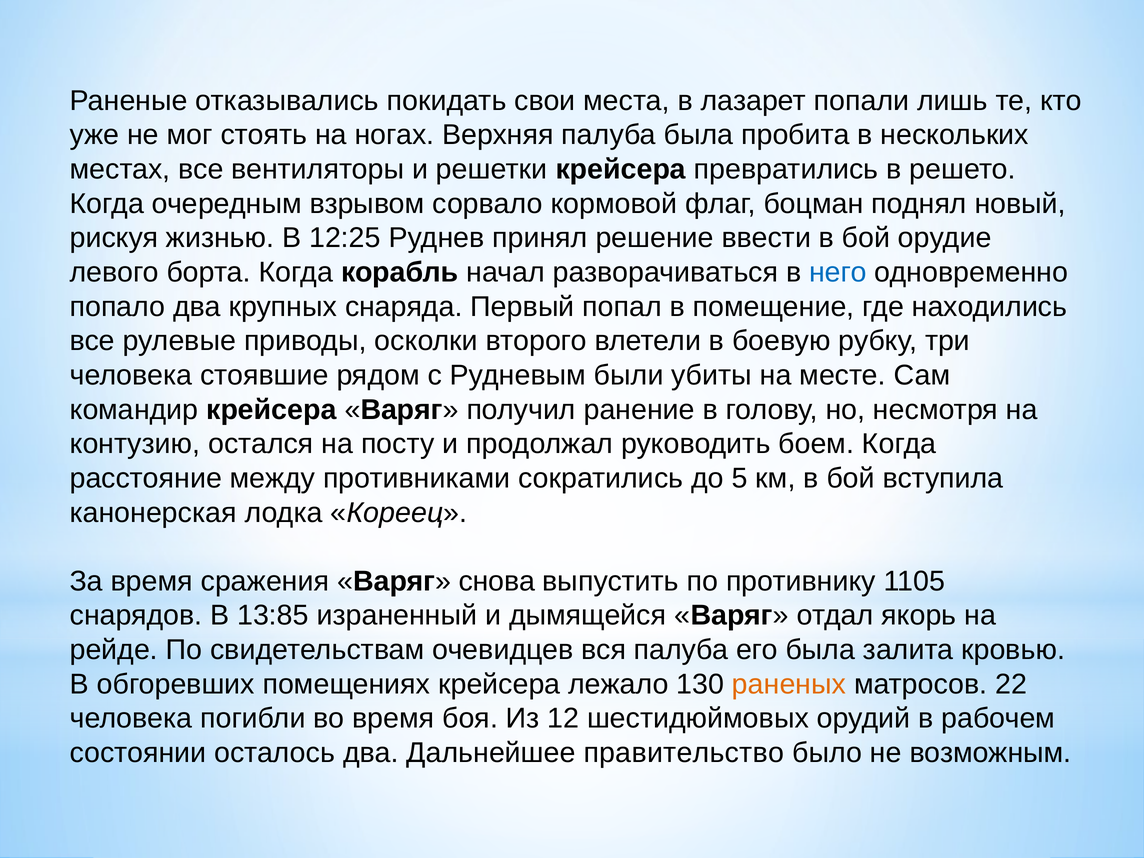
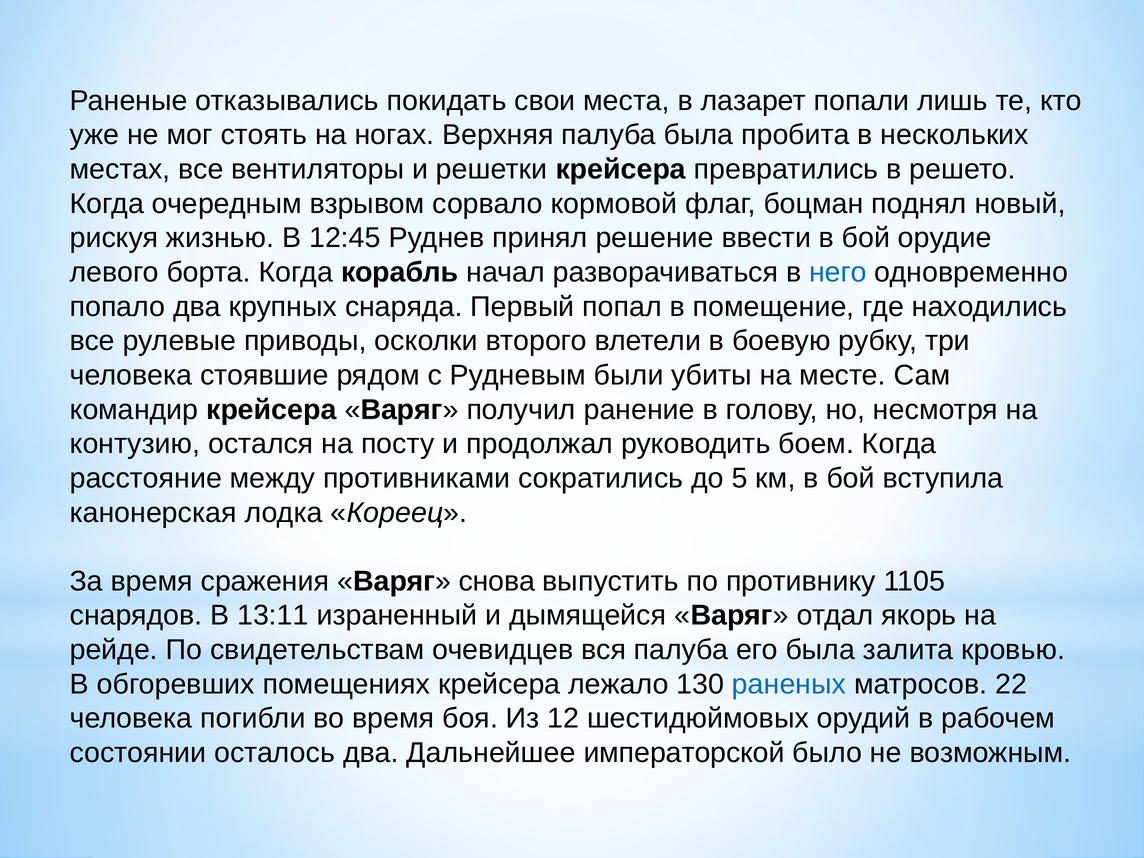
12:25: 12:25 -> 12:45 (345, 238)
13:85: 13:85 -> 13:11 (273, 616)
раненых colour: orange -> blue (789, 684)
правительство: правительство -> императорской (684, 753)
